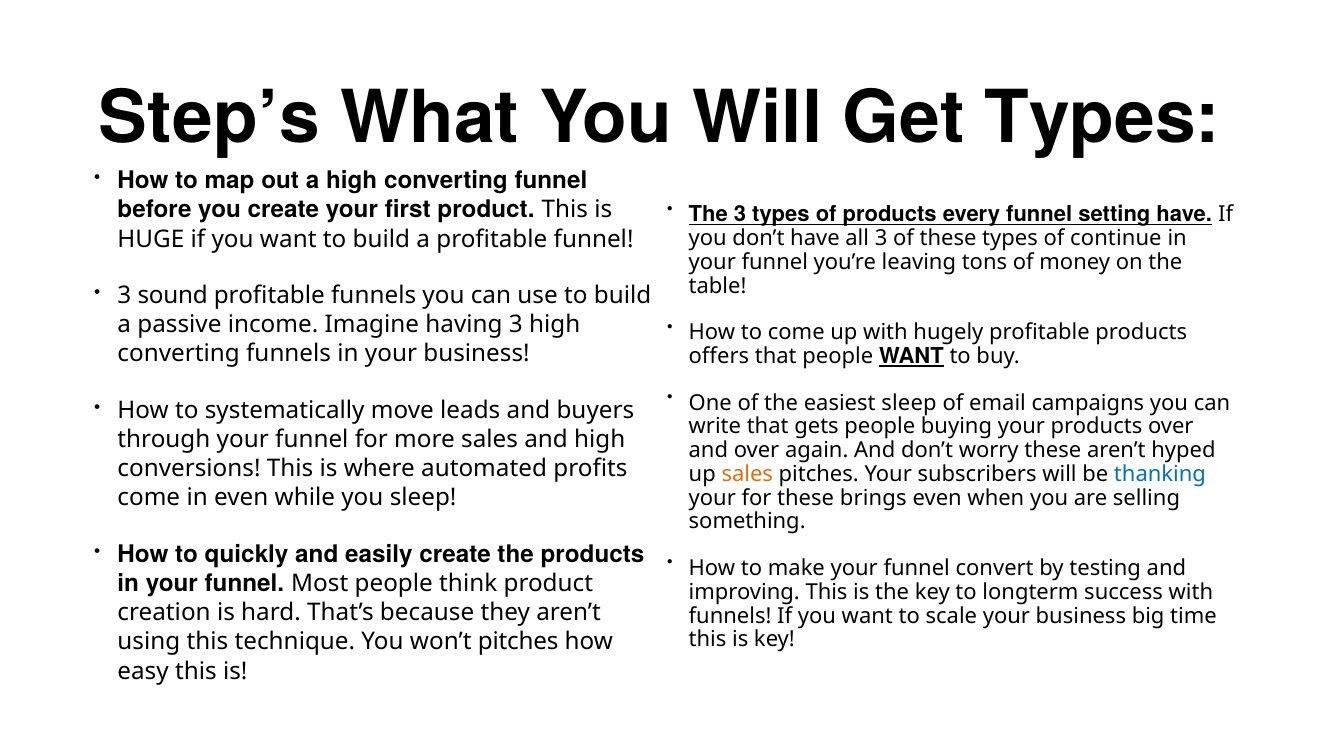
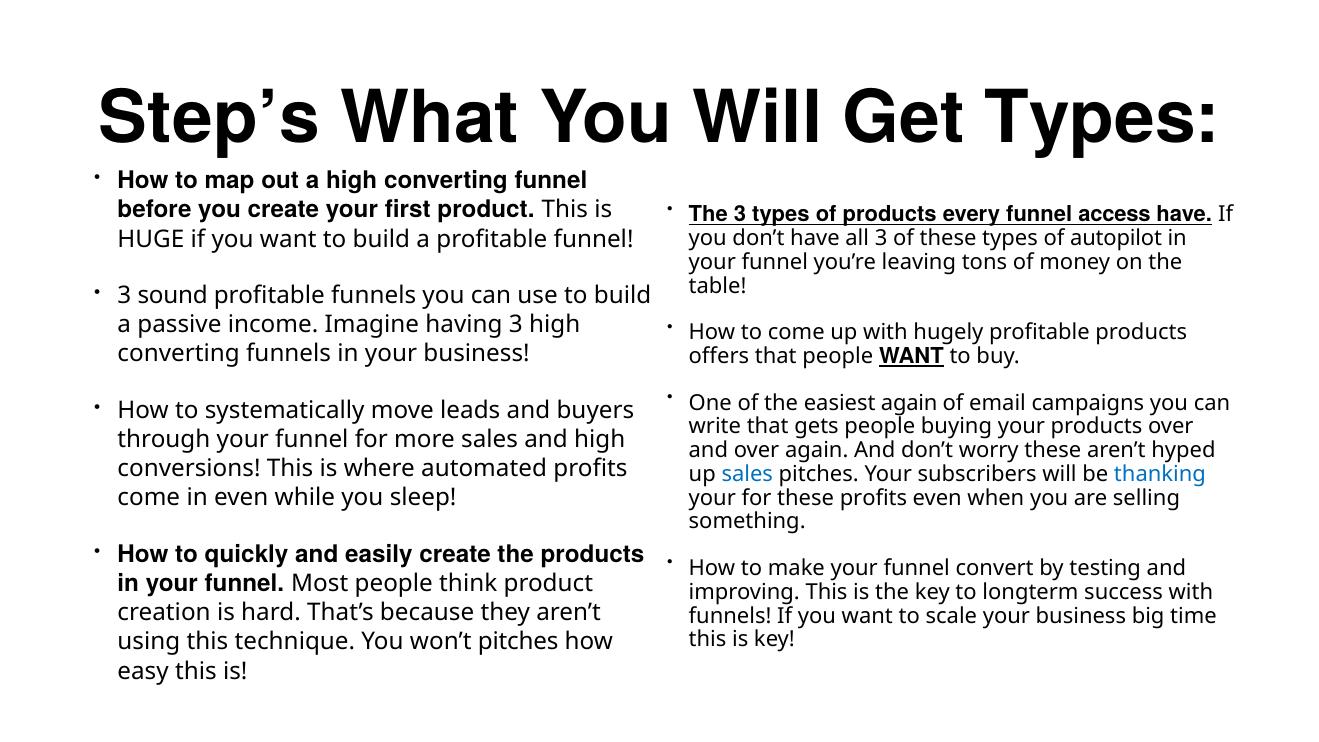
setting: setting -> access (1114, 215)
continue: continue -> autopilot (1116, 238)
easiest sleep: sleep -> again (909, 403)
sales colour: orange -> blue (747, 474)
these brings: brings -> profits (873, 498)
